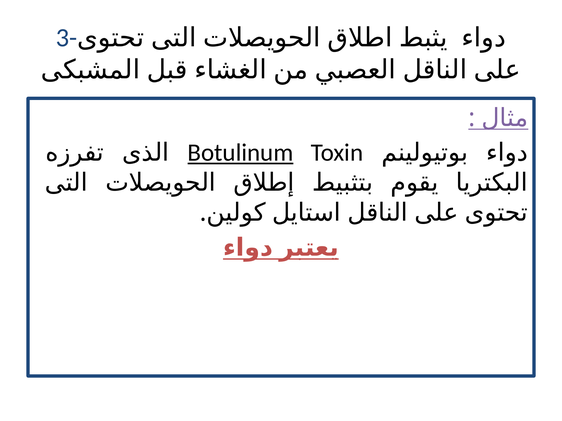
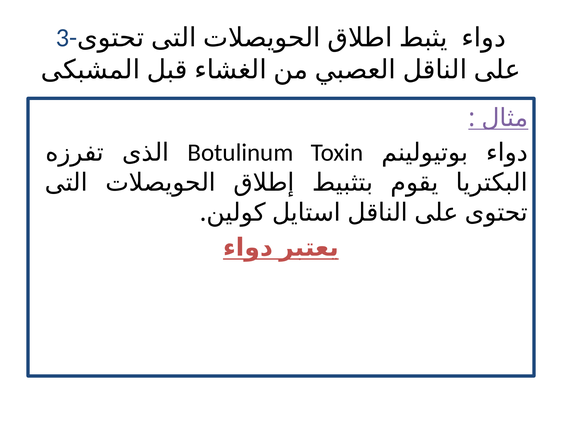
Botulinum underline: present -> none (240, 153)
